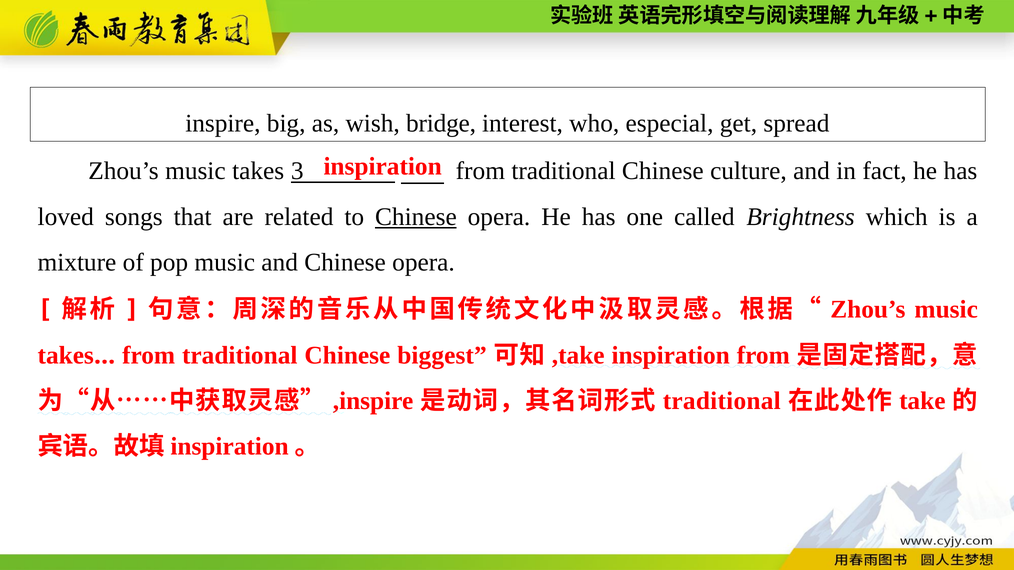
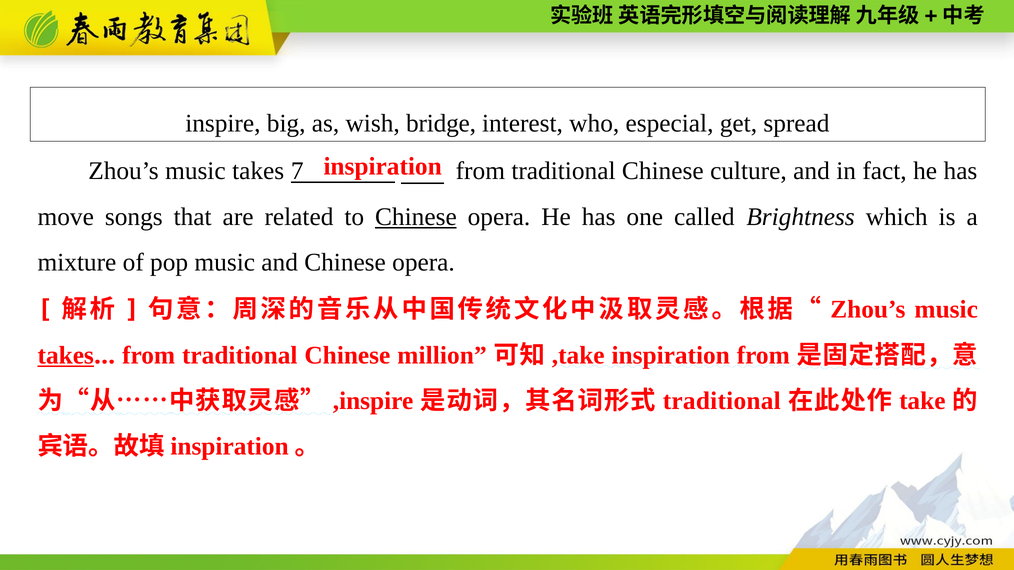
3: 3 -> 7 (297, 171)
loved: loved -> move (66, 217)
takes underline: none -> present (66, 355)
biggest: biggest -> million (442, 355)
